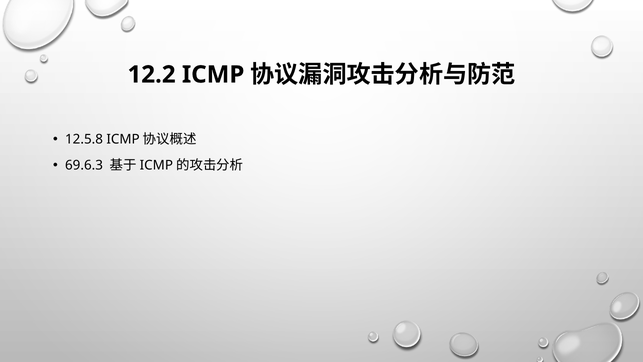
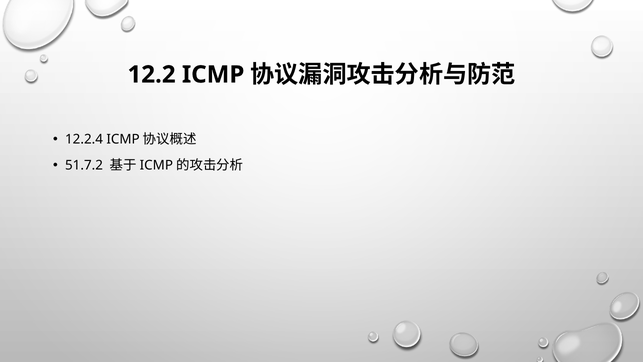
12.5.8: 12.5.8 -> 12.2.4 (84, 139)
69.6.3: 69.6.3 -> 51.7.2 (84, 165)
